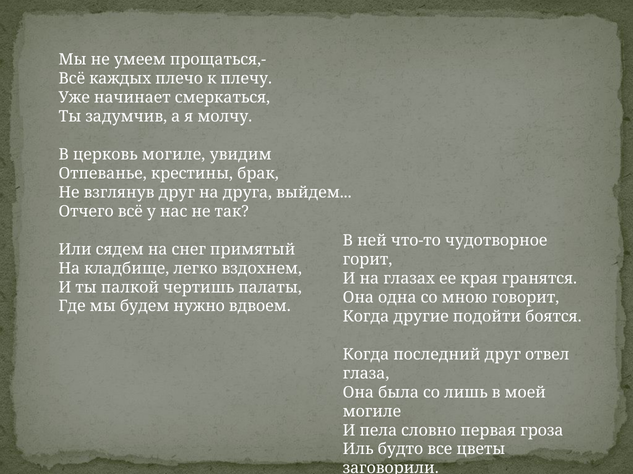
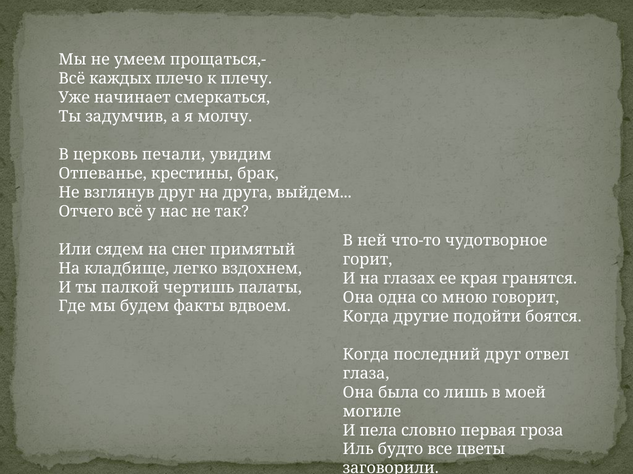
церковь могиле: могиле -> печали (174, 155)
нужно: нужно -> факты (199, 307)
